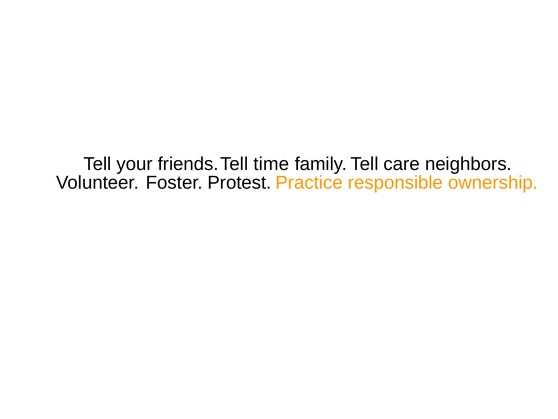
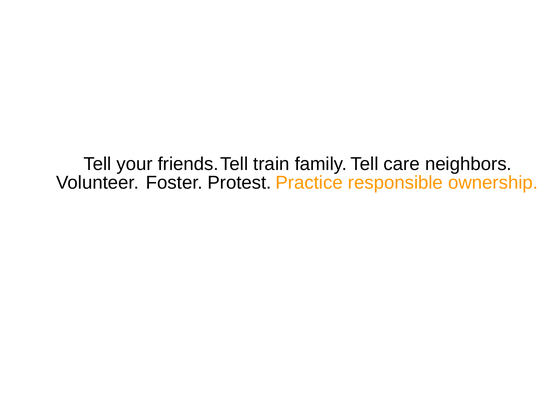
time: time -> train (271, 164)
